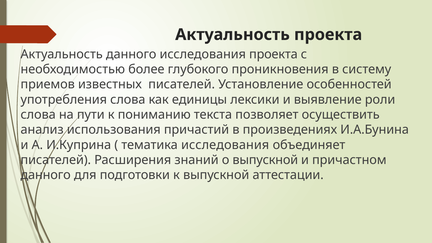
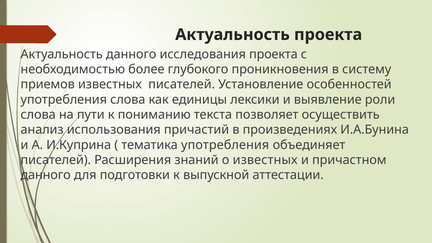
тематика исследования: исследования -> употребления (225, 145)
о выпускной: выпускной -> известных (265, 160)
